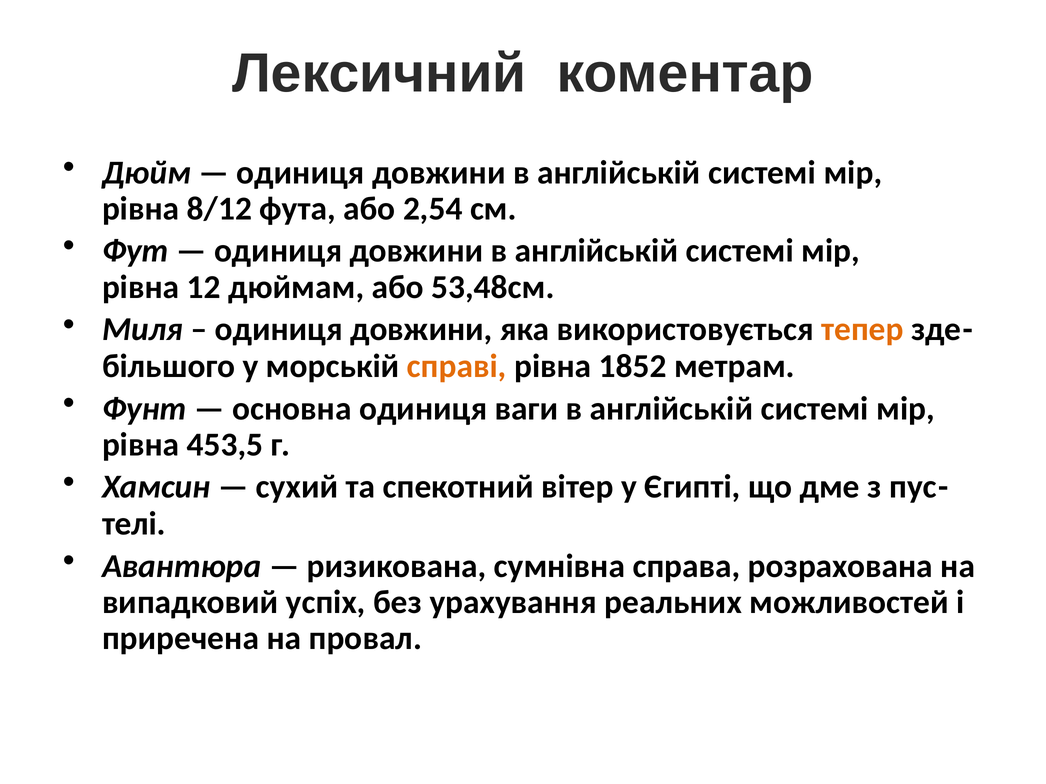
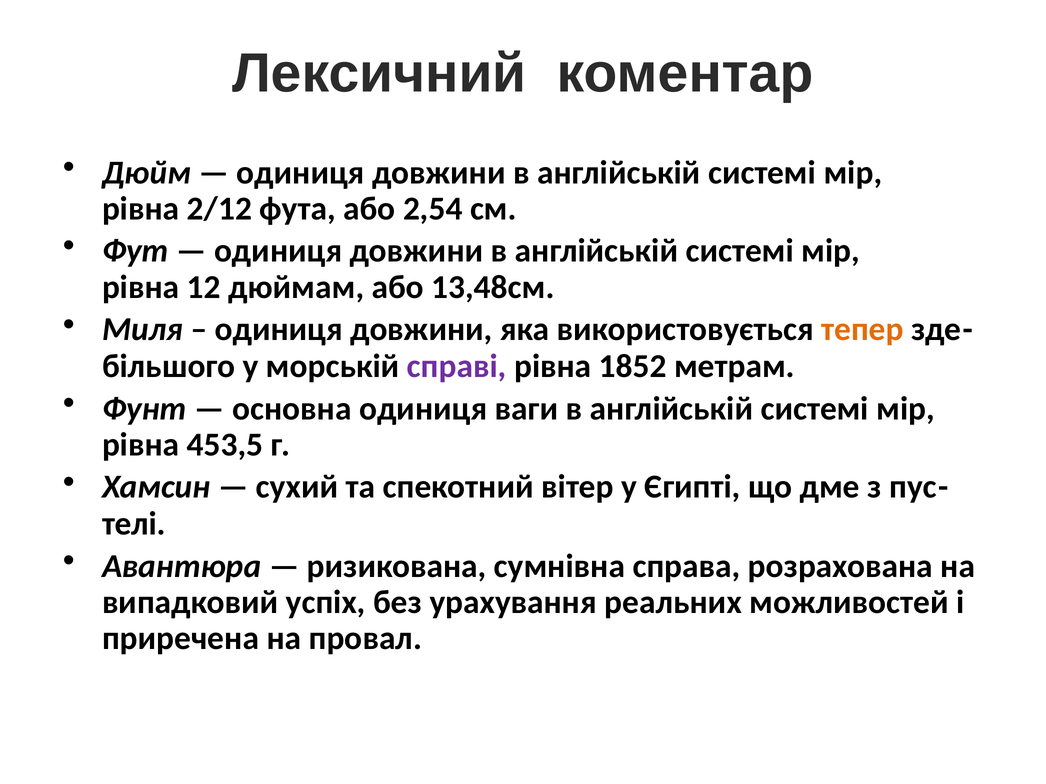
8/12: 8/12 -> 2/12 (219, 209)
53,48см: 53,48см -> 13,48см (493, 287)
справі colour: orange -> purple (457, 366)
